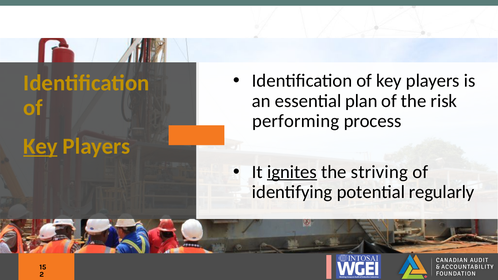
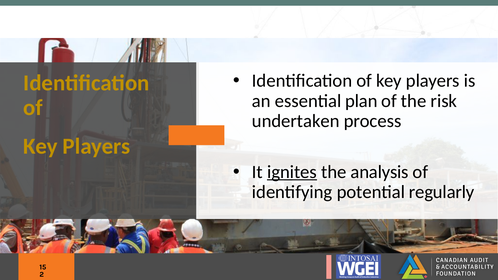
performing: performing -> undertaken (296, 121)
Key underline: present -> none (40, 146)
striving: striving -> analysis (380, 172)
